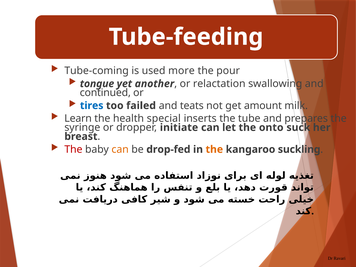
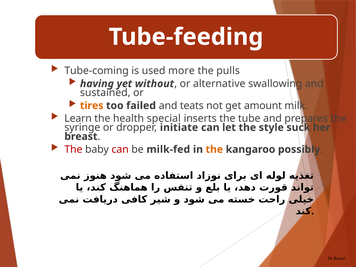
pour: pour -> pulls (228, 71)
tongue: tongue -> having (97, 84)
another: another -> without (154, 84)
relactation: relactation -> alternative (219, 84)
continued: continued -> sustained (105, 93)
tires colour: blue -> orange (92, 106)
onto: onto -> style (271, 128)
can colour: orange -> red (120, 149)
drop-fed: drop-fed -> milk-fed (168, 149)
suckling: suckling -> possibly (299, 149)
